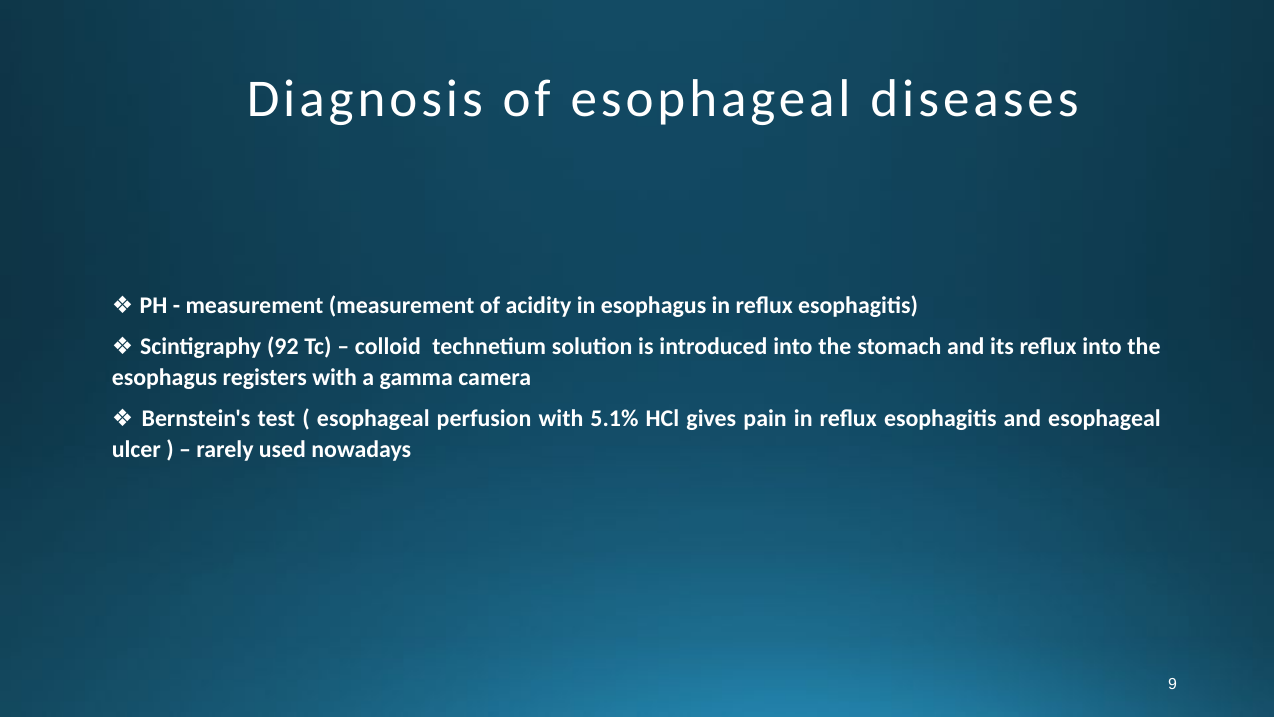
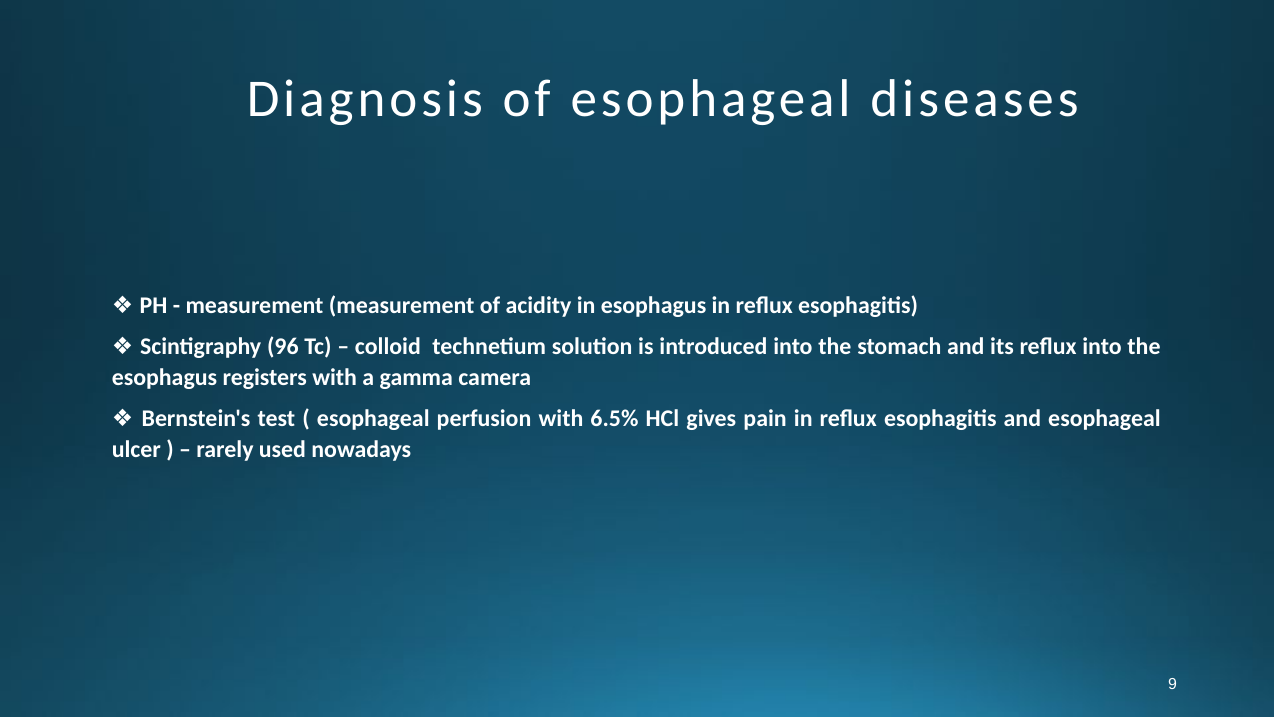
92: 92 -> 96 (283, 346)
5.1%: 5.1% -> 6.5% (614, 418)
